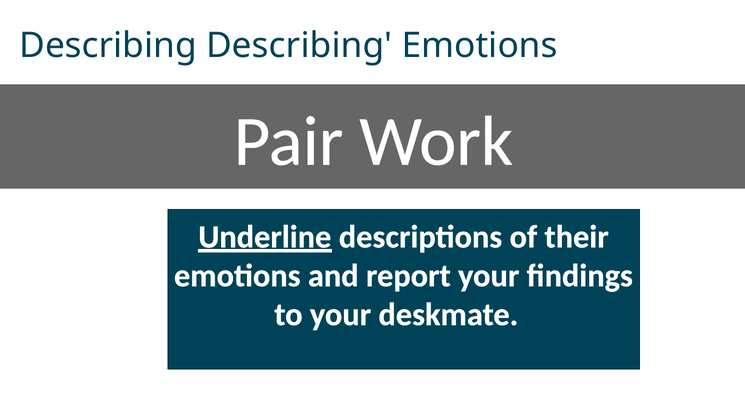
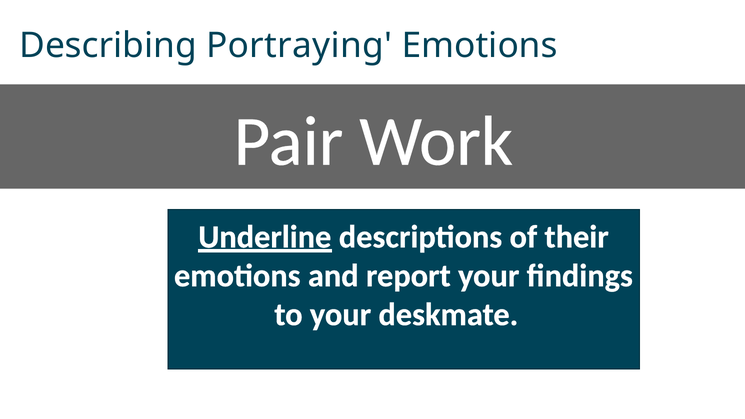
Describing Describing: Describing -> Portraying (299, 45)
